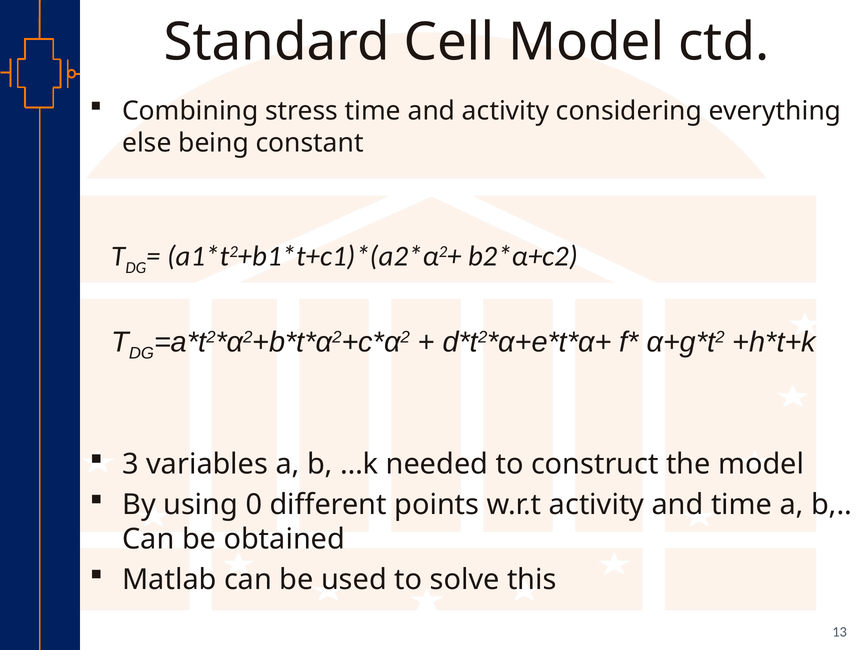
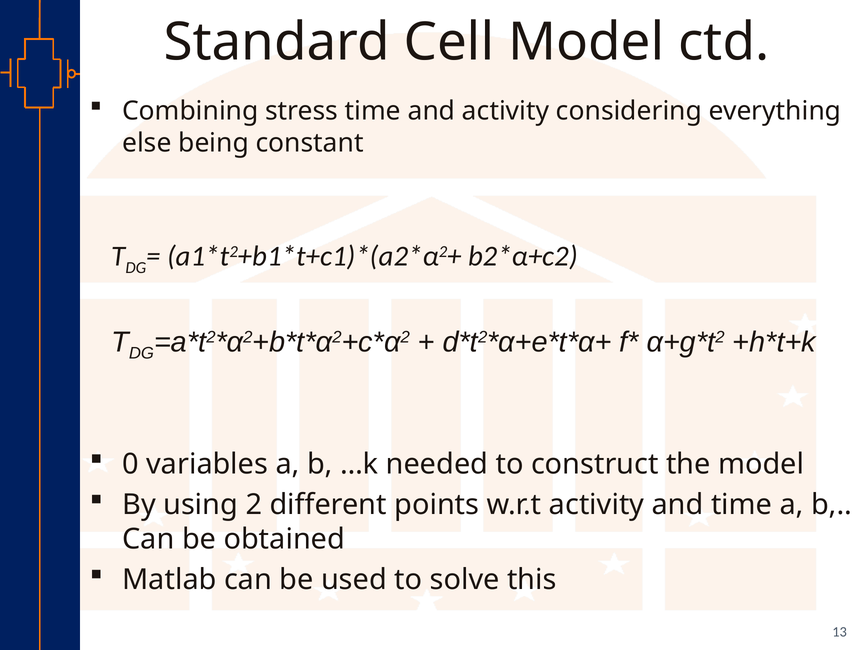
3: 3 -> 0 (131, 464)
0: 0 -> 2 (254, 505)
